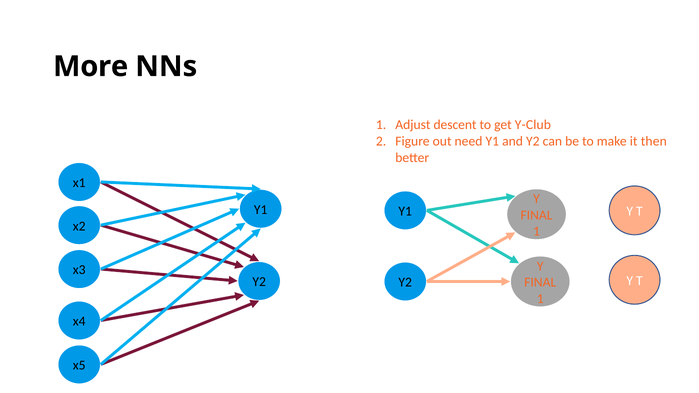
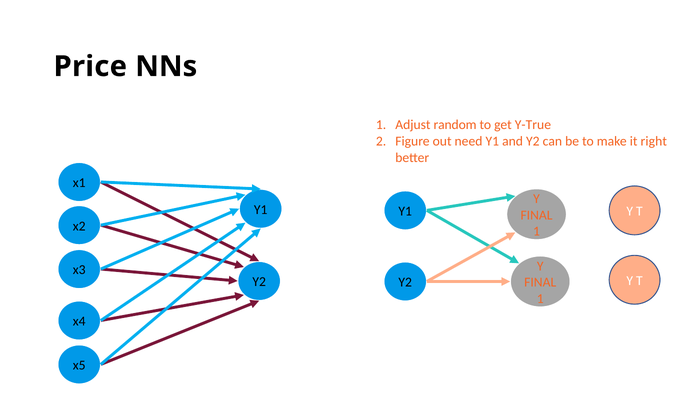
More: More -> Price (90, 66)
descent: descent -> random (455, 125)
Y-Club: Y-Club -> Y-True (533, 125)
then: then -> right (654, 141)
